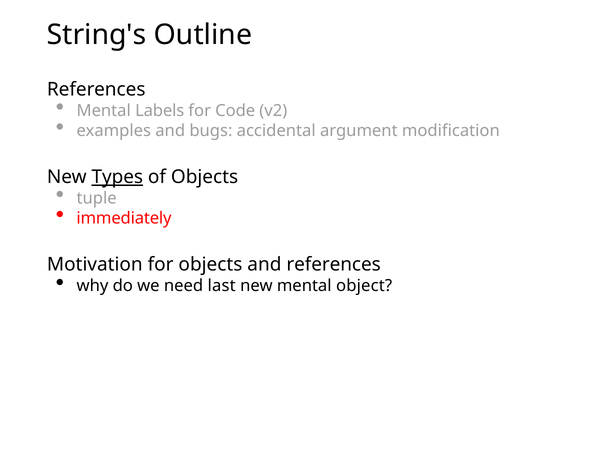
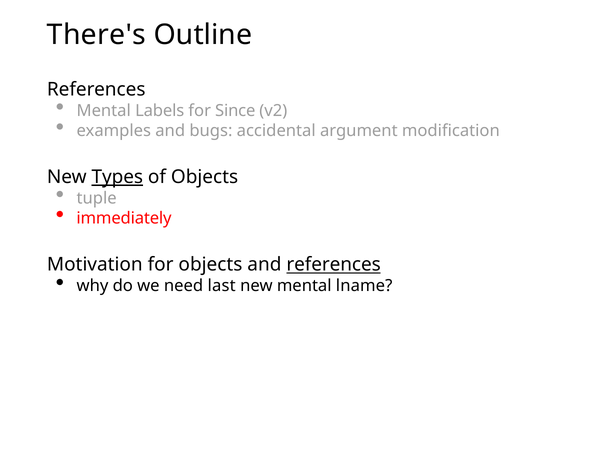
String's: String's -> There's (96, 35)
Code: Code -> Since (235, 111)
references underline: none -> present (334, 265)
object: object -> lname (364, 286)
